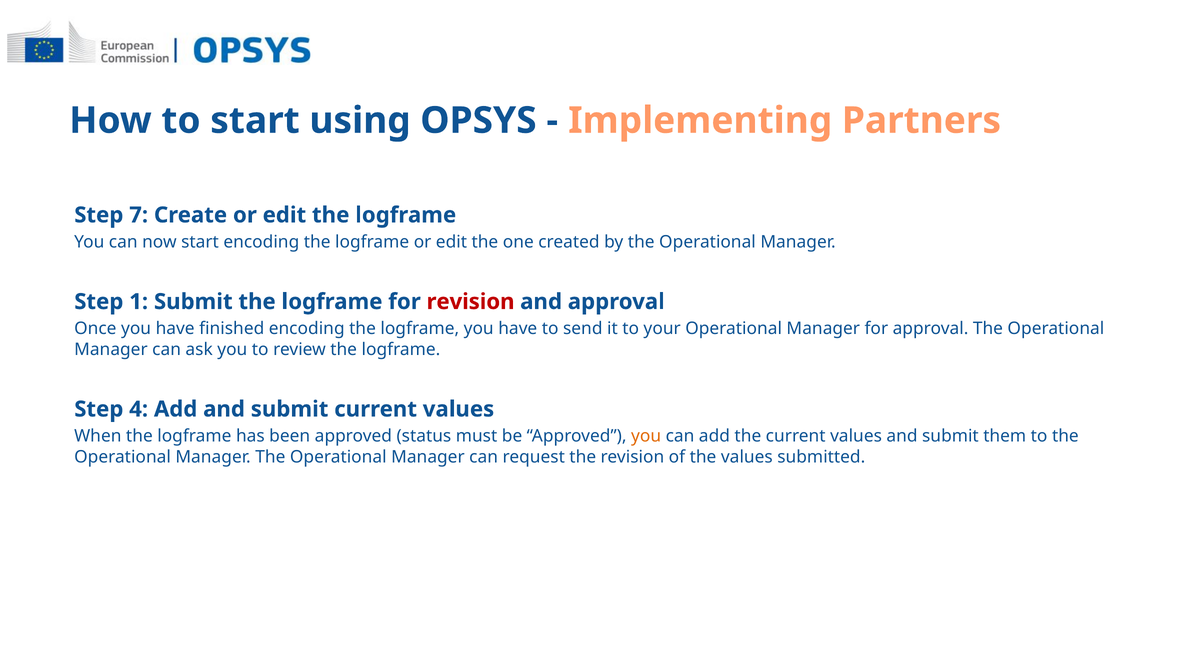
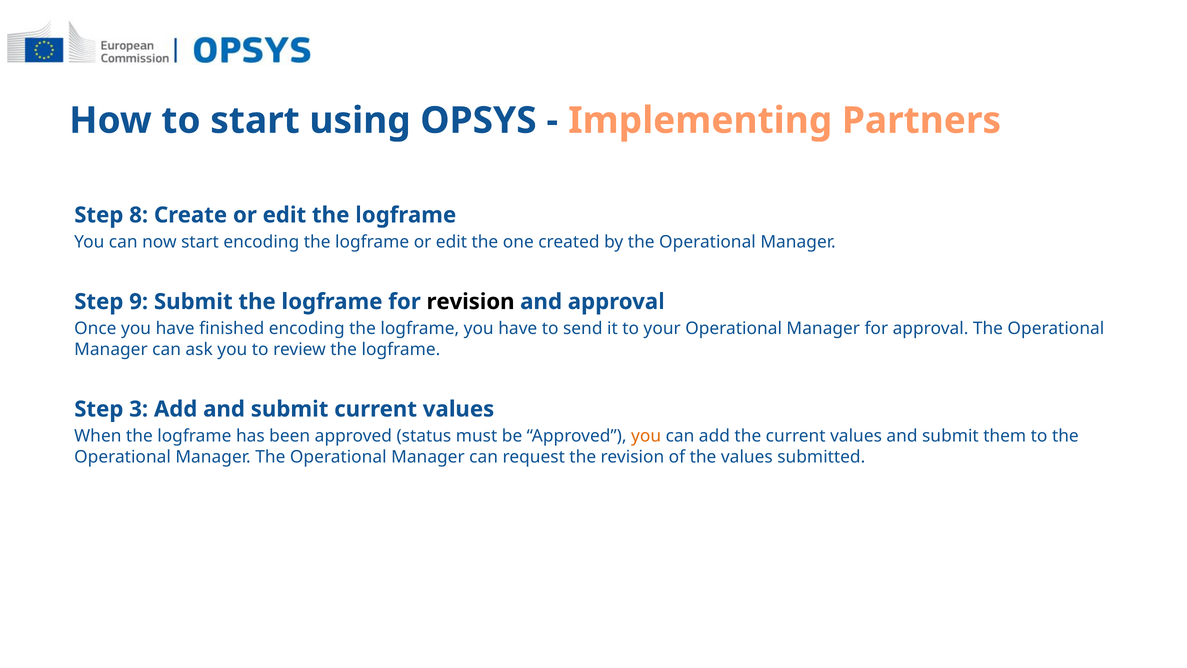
7: 7 -> 8 (139, 215)
1: 1 -> 9 (139, 302)
revision colour: red -> black (471, 302)
4: 4 -> 3 (139, 409)
